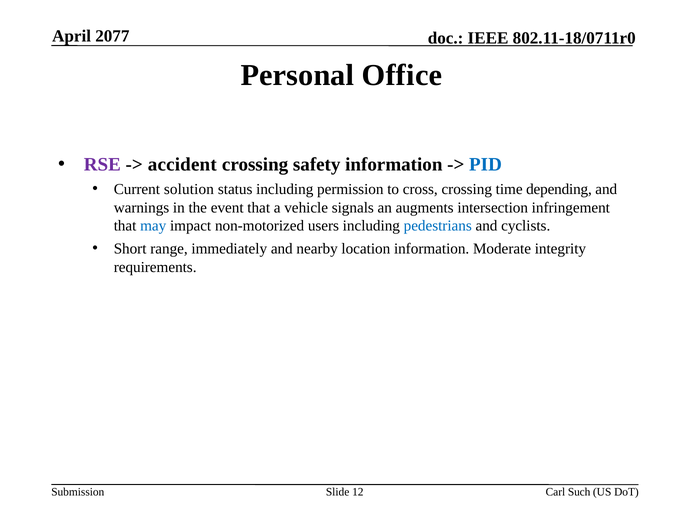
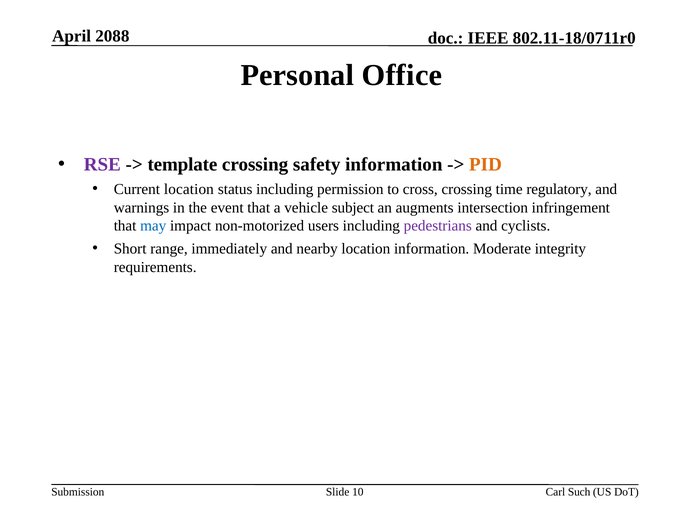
2077: 2077 -> 2088 (112, 36)
accident: accident -> template (182, 164)
PID colour: blue -> orange (485, 164)
Current solution: solution -> location (189, 189)
depending: depending -> regulatory (559, 189)
signals: signals -> subject (353, 208)
pedestrians colour: blue -> purple (438, 226)
12: 12 -> 10 (358, 492)
